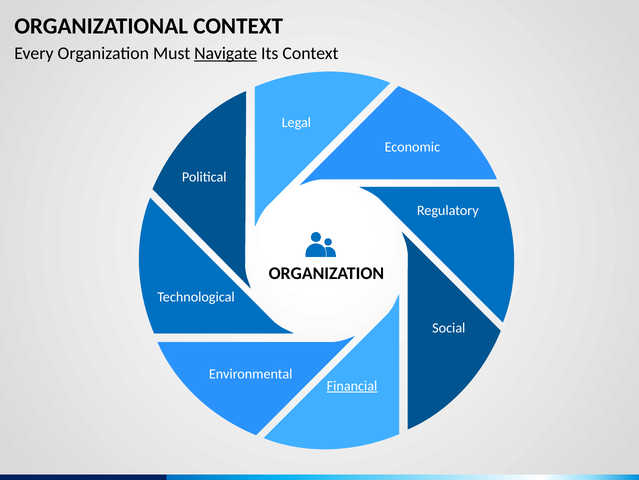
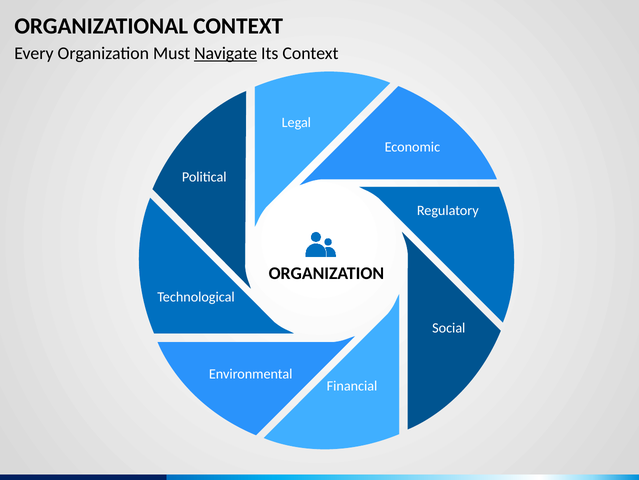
Financial underline: present -> none (352, 385)
